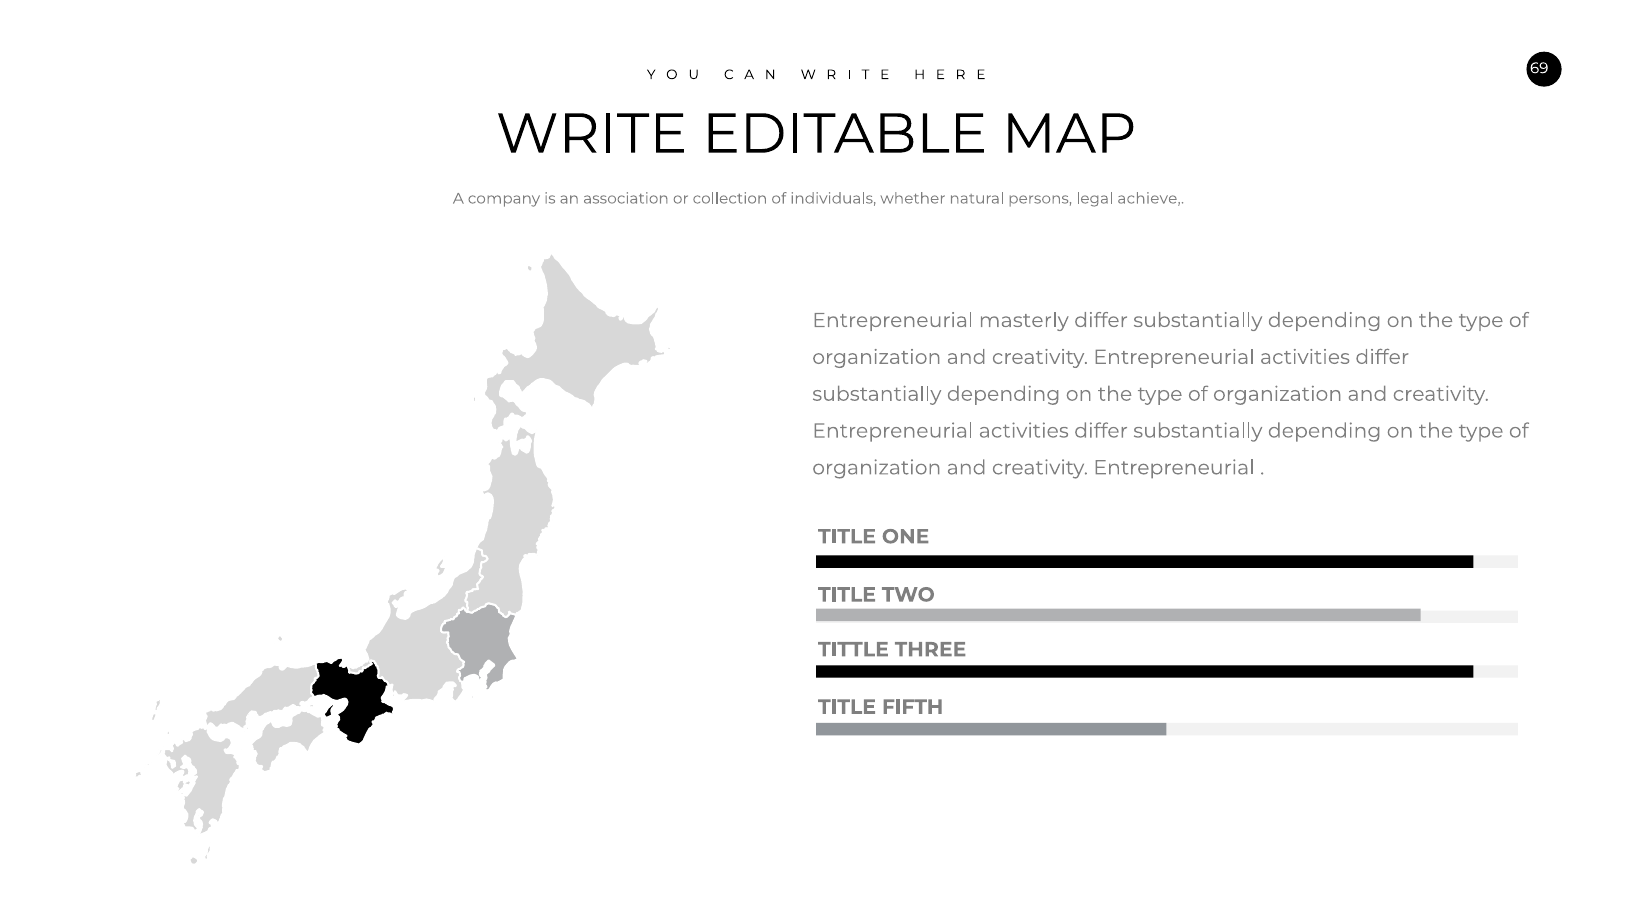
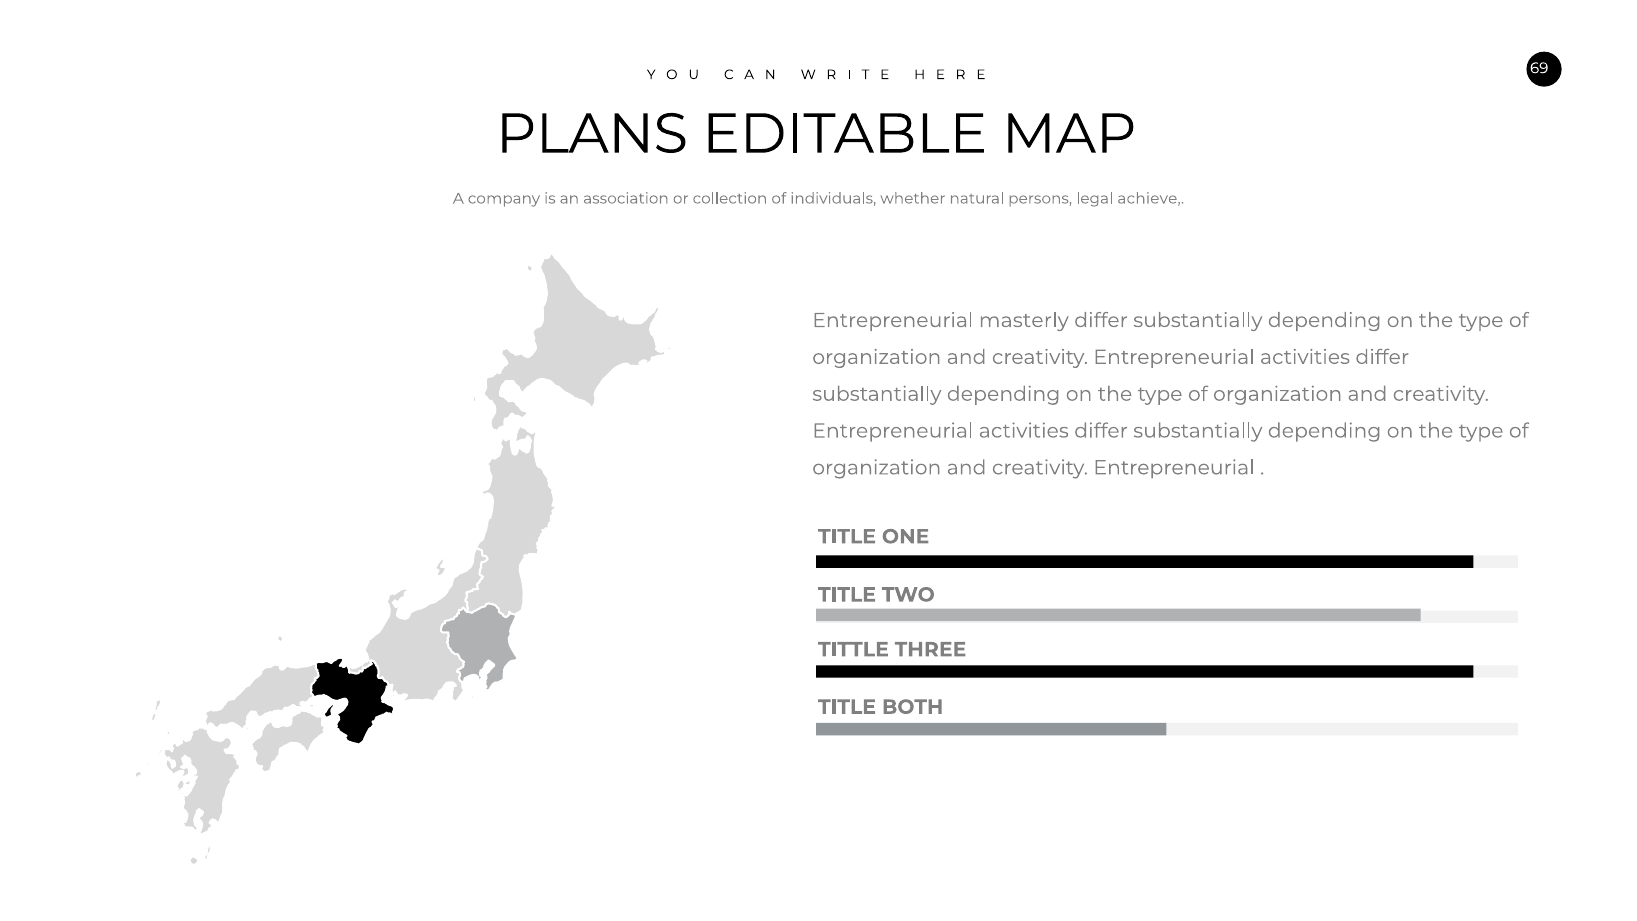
WRITE: WRITE -> PLANS (592, 134)
FIFTH: FIFTH -> BOTH (913, 707)
